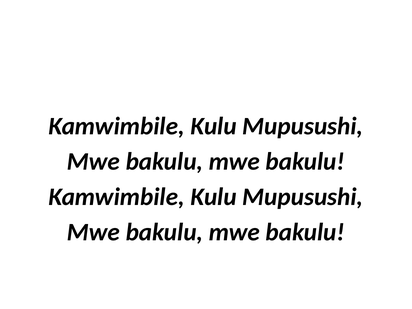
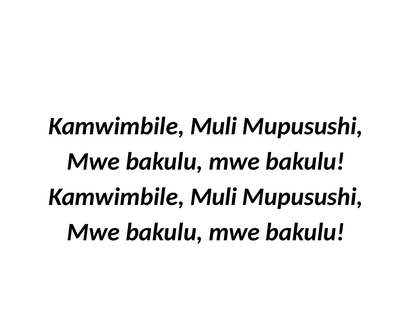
Kulu: Kulu -> Muli (214, 126)
Kulu: Kulu -> Muli (214, 197)
